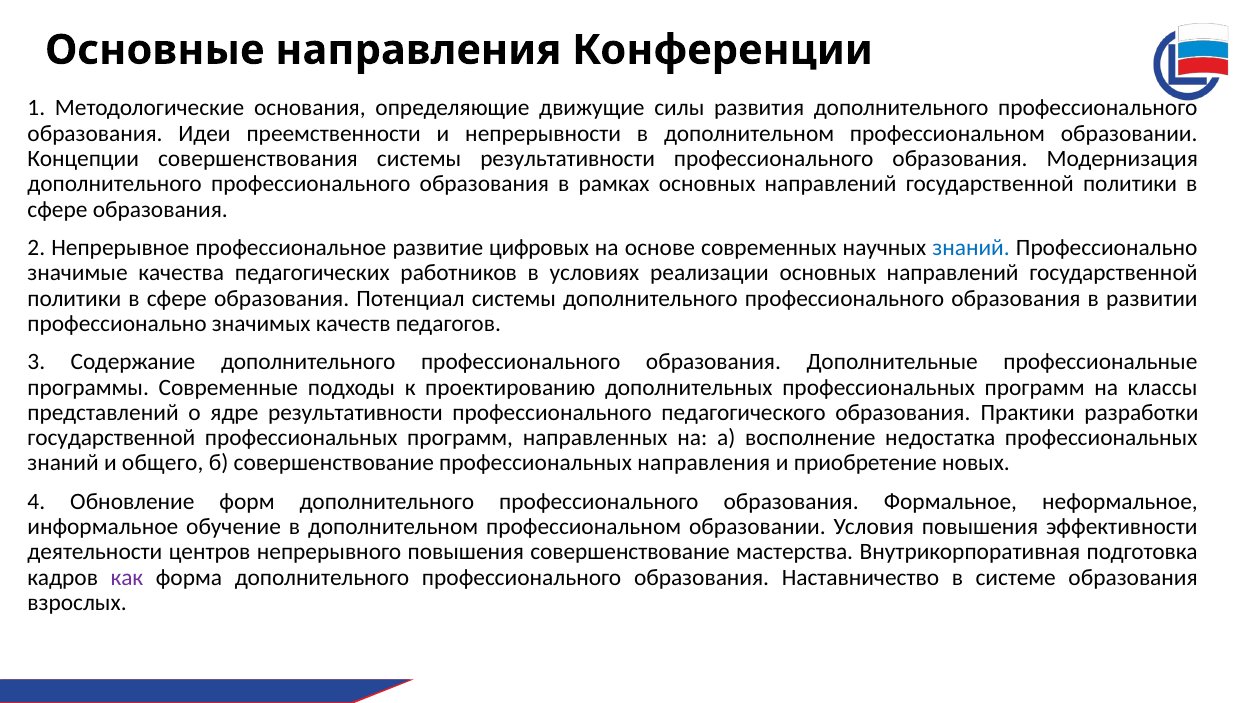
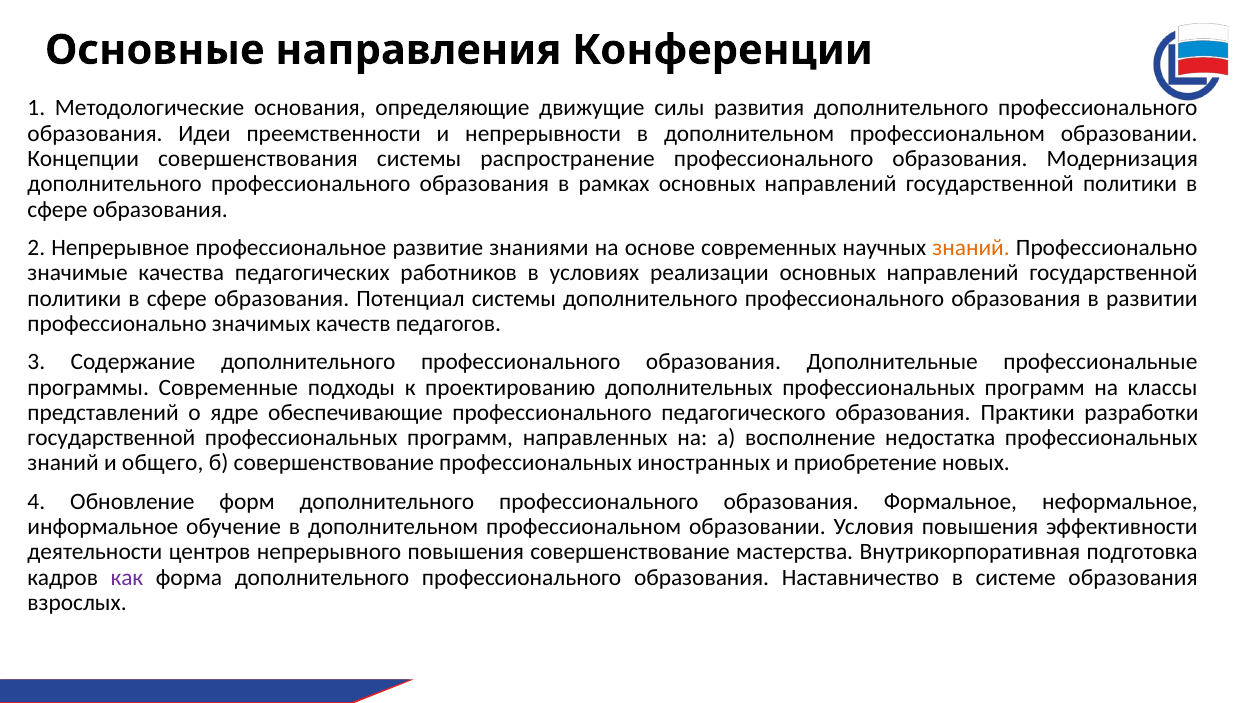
системы результативности: результативности -> распространение (568, 159)
цифровых: цифровых -> знаниями (539, 248)
знаний colour: blue -> orange (971, 248)
ядре результативности: результативности -> обеспечивающие (355, 412)
профессиональных направления: направления -> иностранных (704, 463)
